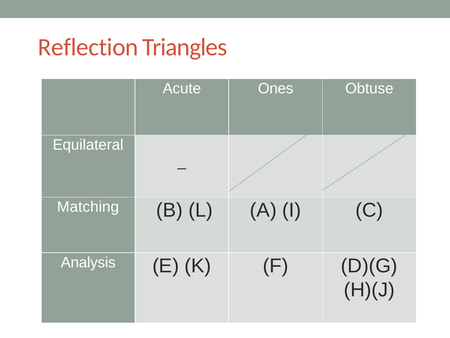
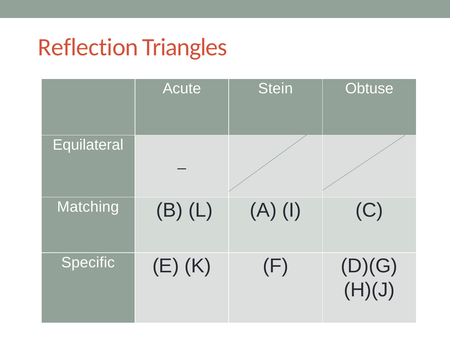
Ones: Ones -> Stein (276, 89)
Analysis: Analysis -> Specific (88, 262)
